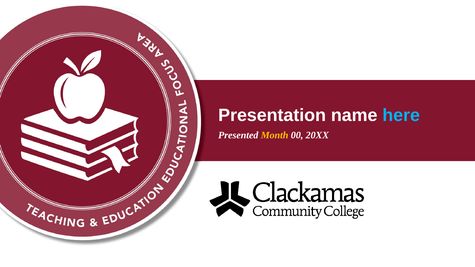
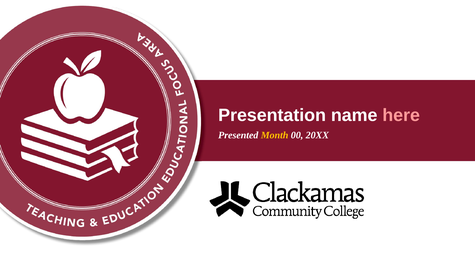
here colour: light blue -> pink (401, 115)
